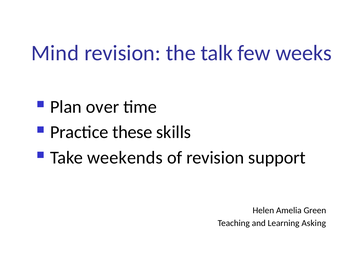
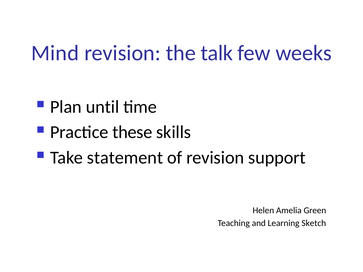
over: over -> until (103, 107)
weekends: weekends -> statement (125, 158)
Asking: Asking -> Sketch (314, 223)
